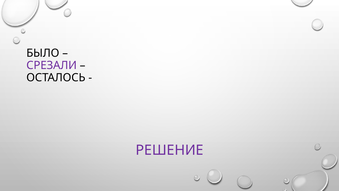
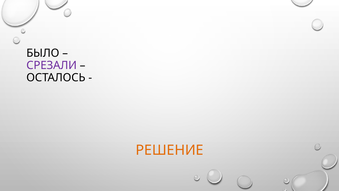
РЕШЕНИЕ colour: purple -> orange (170, 150)
